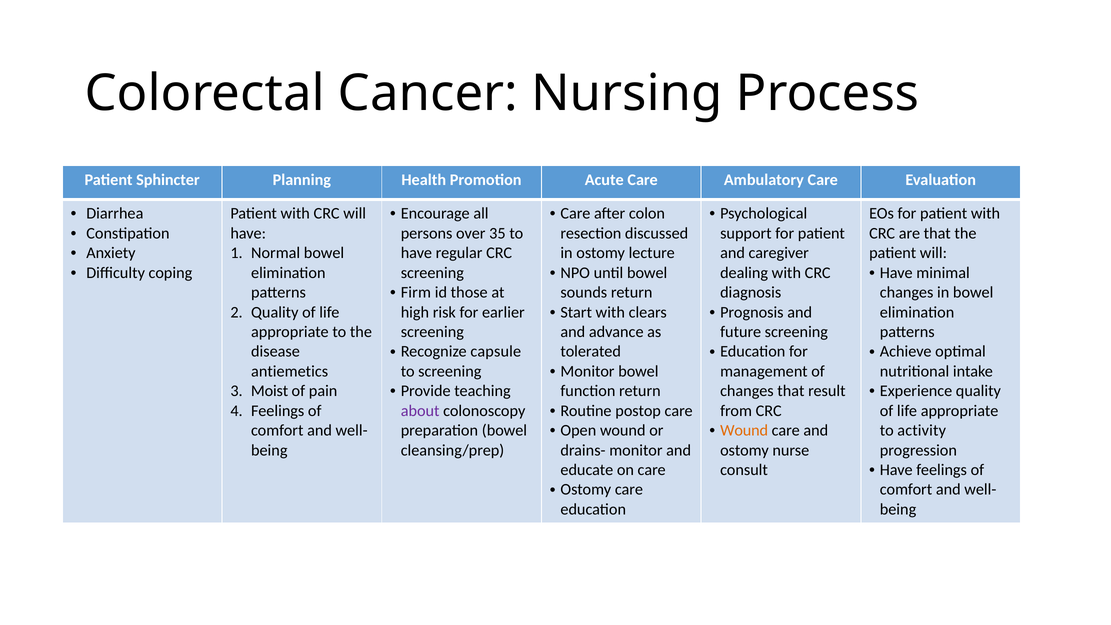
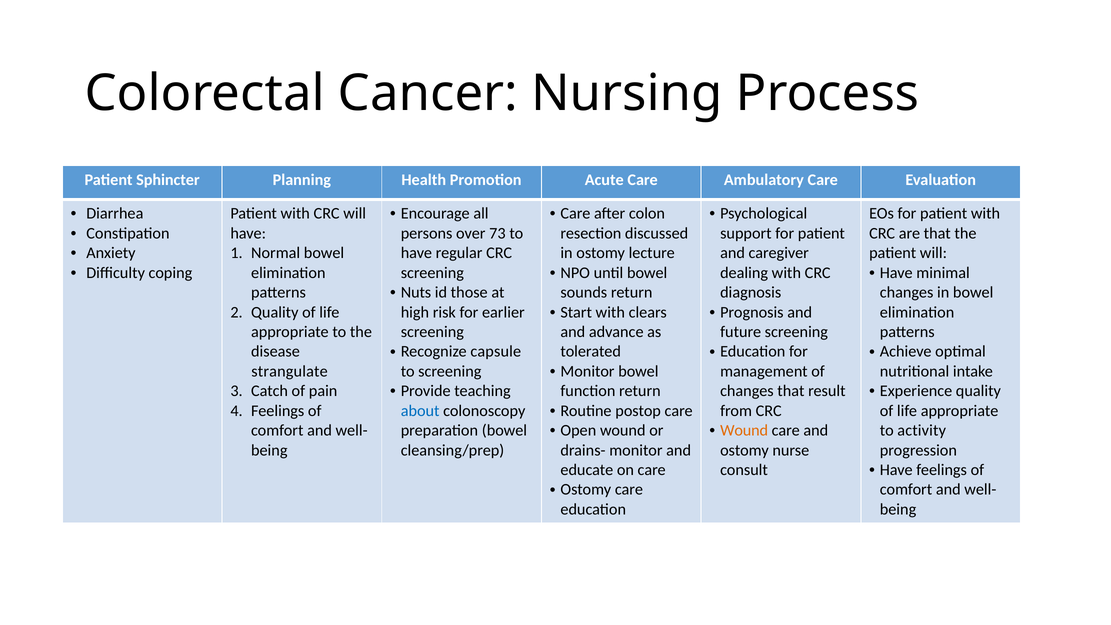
35: 35 -> 73 (497, 233)
Firm: Firm -> Nuts (416, 292)
antiemetics: antiemetics -> strangulate (290, 371)
Moist: Moist -> Catch (270, 391)
about colour: purple -> blue (420, 411)
